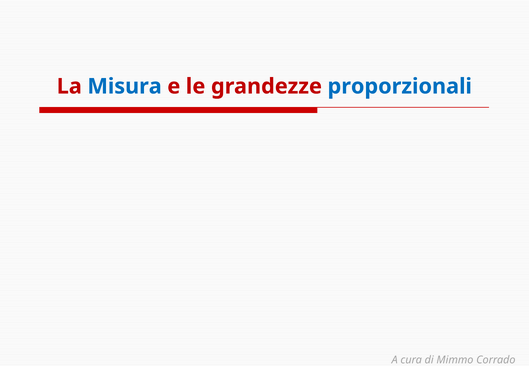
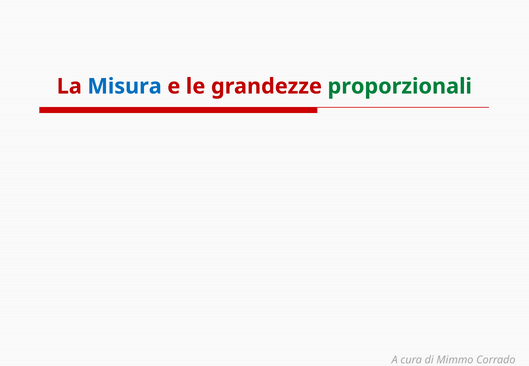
proporzionali colour: blue -> green (400, 86)
